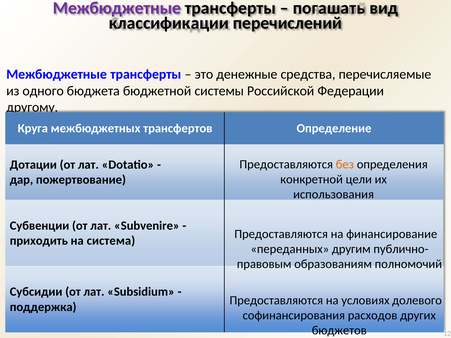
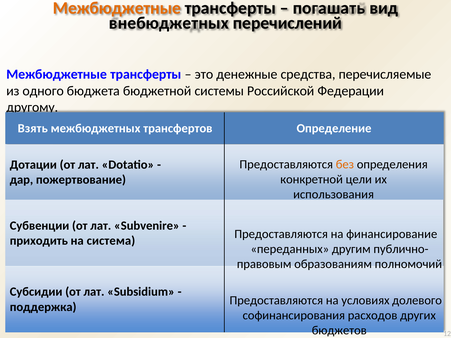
Межбюджетные colour: purple -> orange (117, 8)
классификации: классификации -> внебюджетных (169, 23)
Круга: Круга -> Взять (33, 128)
